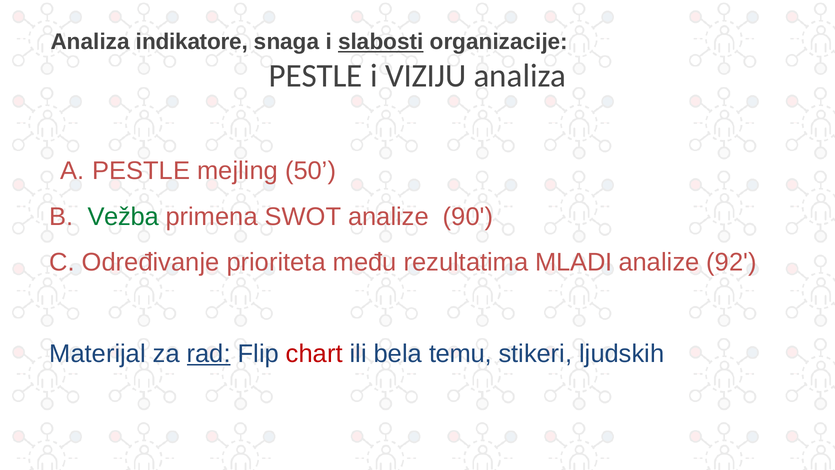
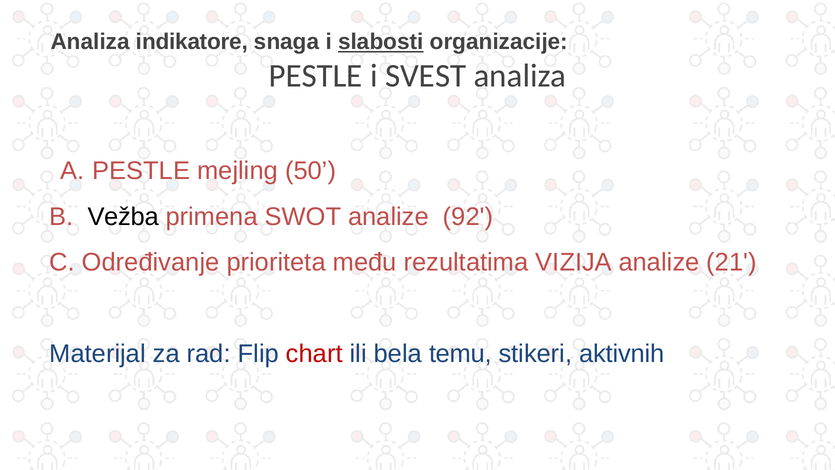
VIZIJU: VIZIJU -> SVEST (426, 76)
Vežba colour: green -> black (123, 217)
90: 90 -> 92 (468, 217)
MLADI: MLADI -> VIZIJA (574, 262)
92: 92 -> 21 (732, 262)
rad underline: present -> none (209, 354)
ljudskih: ljudskih -> aktivnih (622, 354)
